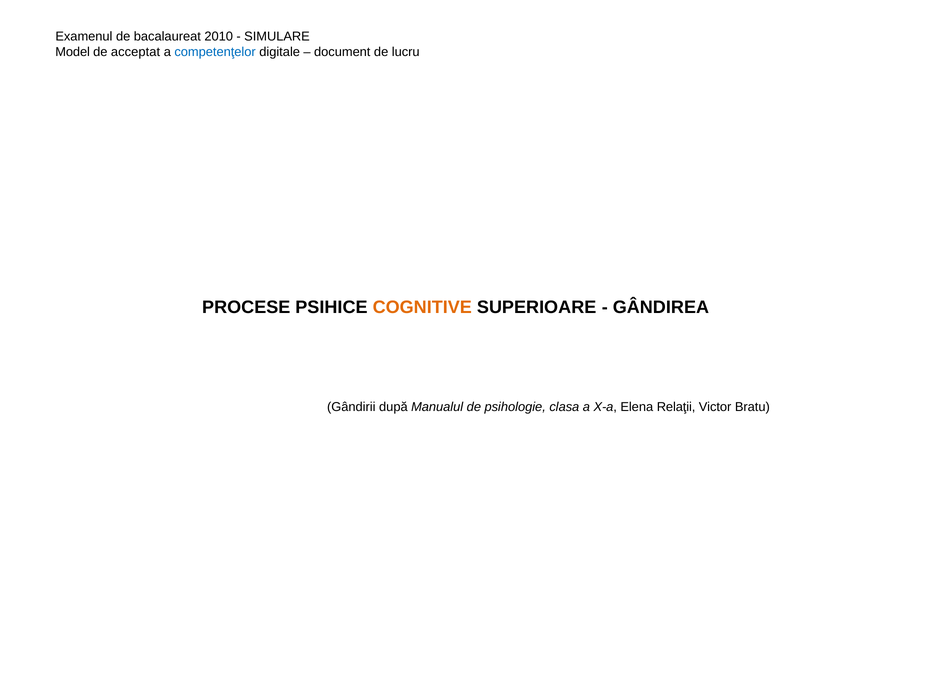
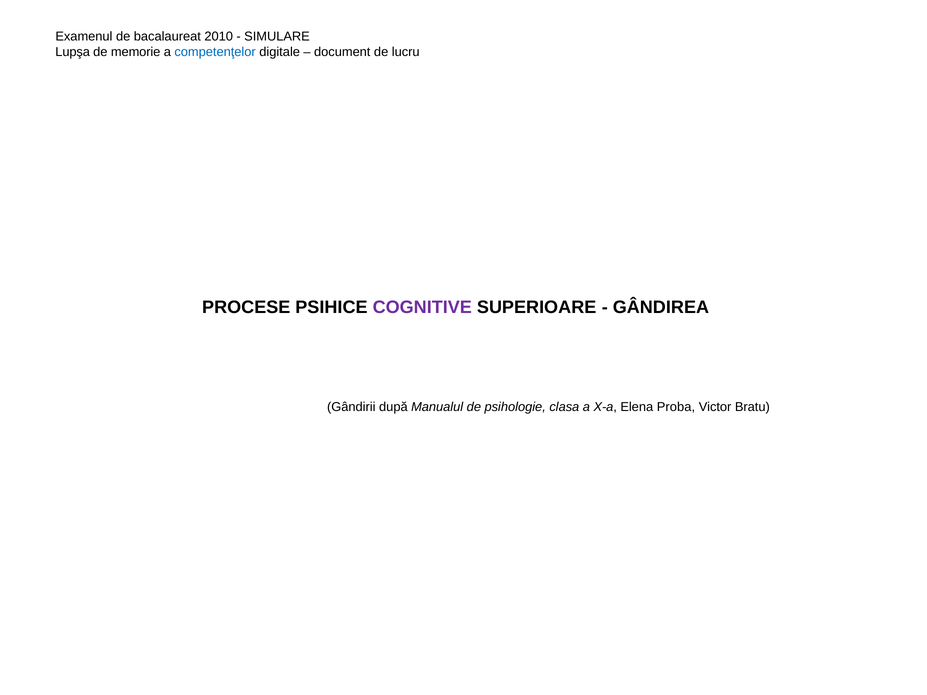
Model: Model -> Lupşa (73, 52)
acceptat: acceptat -> memorie (136, 52)
COGNITIVE colour: orange -> purple (422, 307)
Relaţii: Relaţii -> Proba (676, 407)
